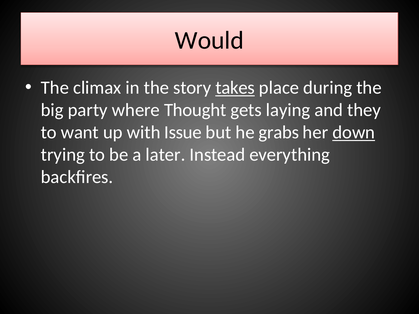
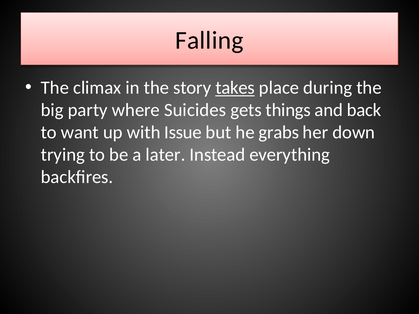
Would: Would -> Falling (209, 41)
Thought: Thought -> Suicides (195, 110)
laying: laying -> things (288, 110)
they: they -> back (364, 110)
down underline: present -> none (354, 133)
